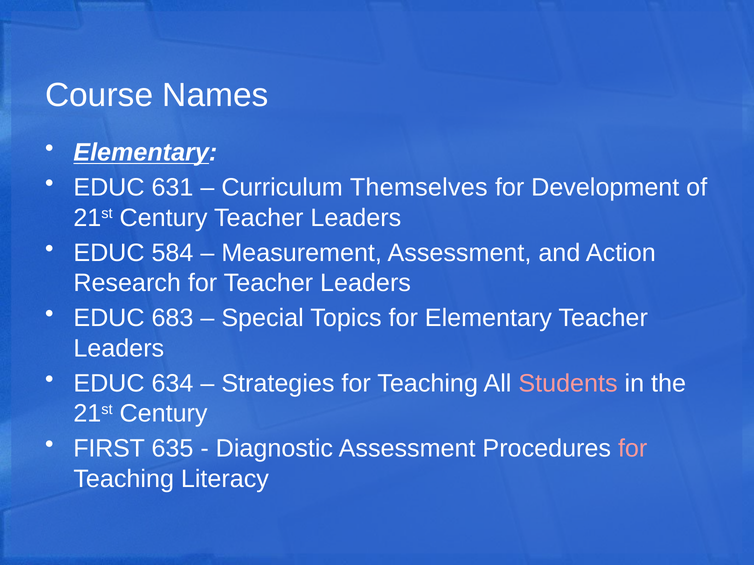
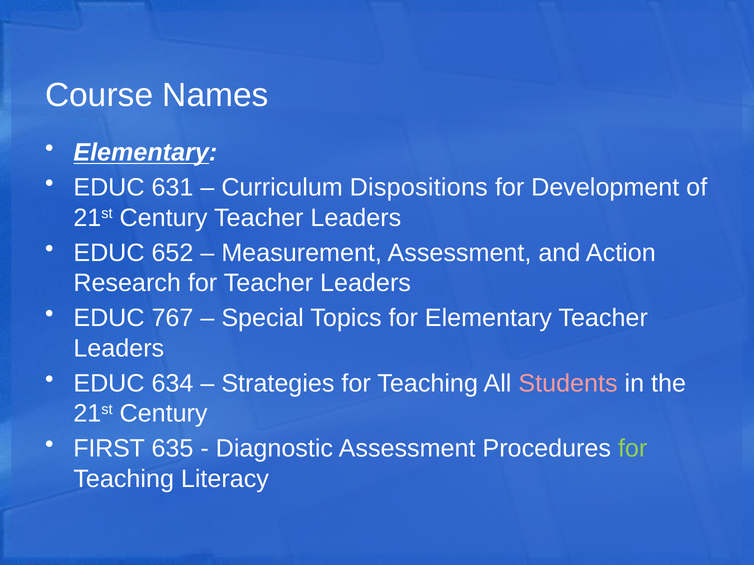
Themselves: Themselves -> Dispositions (419, 188)
584: 584 -> 652 (172, 253)
683: 683 -> 767 (172, 318)
for colour: pink -> light green (633, 449)
